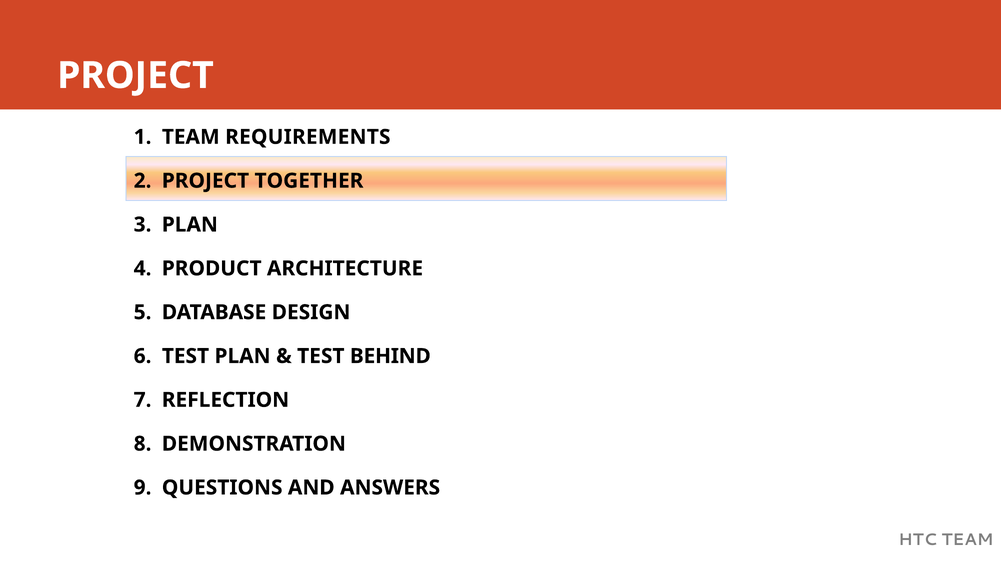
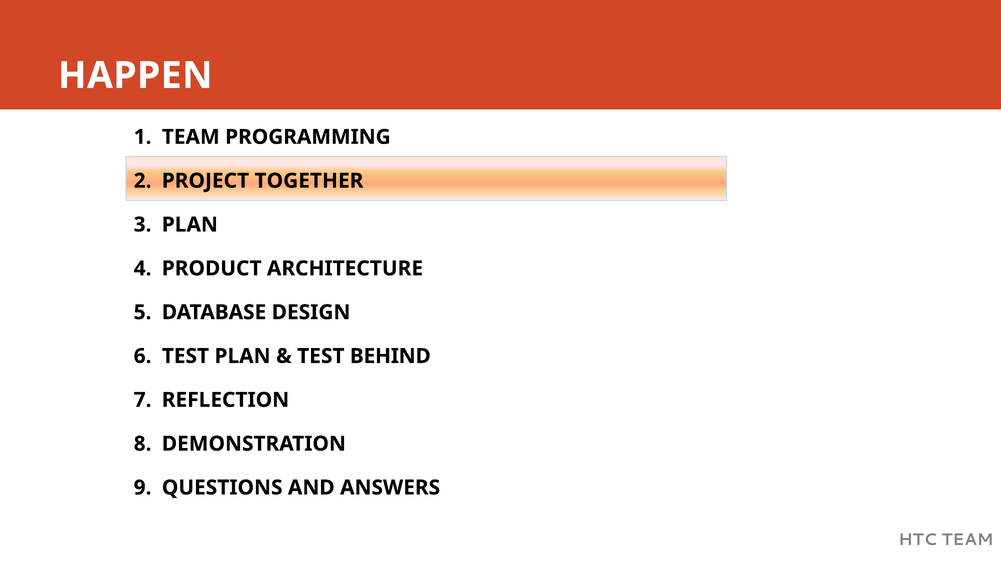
PROJECT: PROJECT -> HAPPEN (135, 76)
REQUIREMENTS: REQUIREMENTS -> PROGRAMMING (308, 137)
